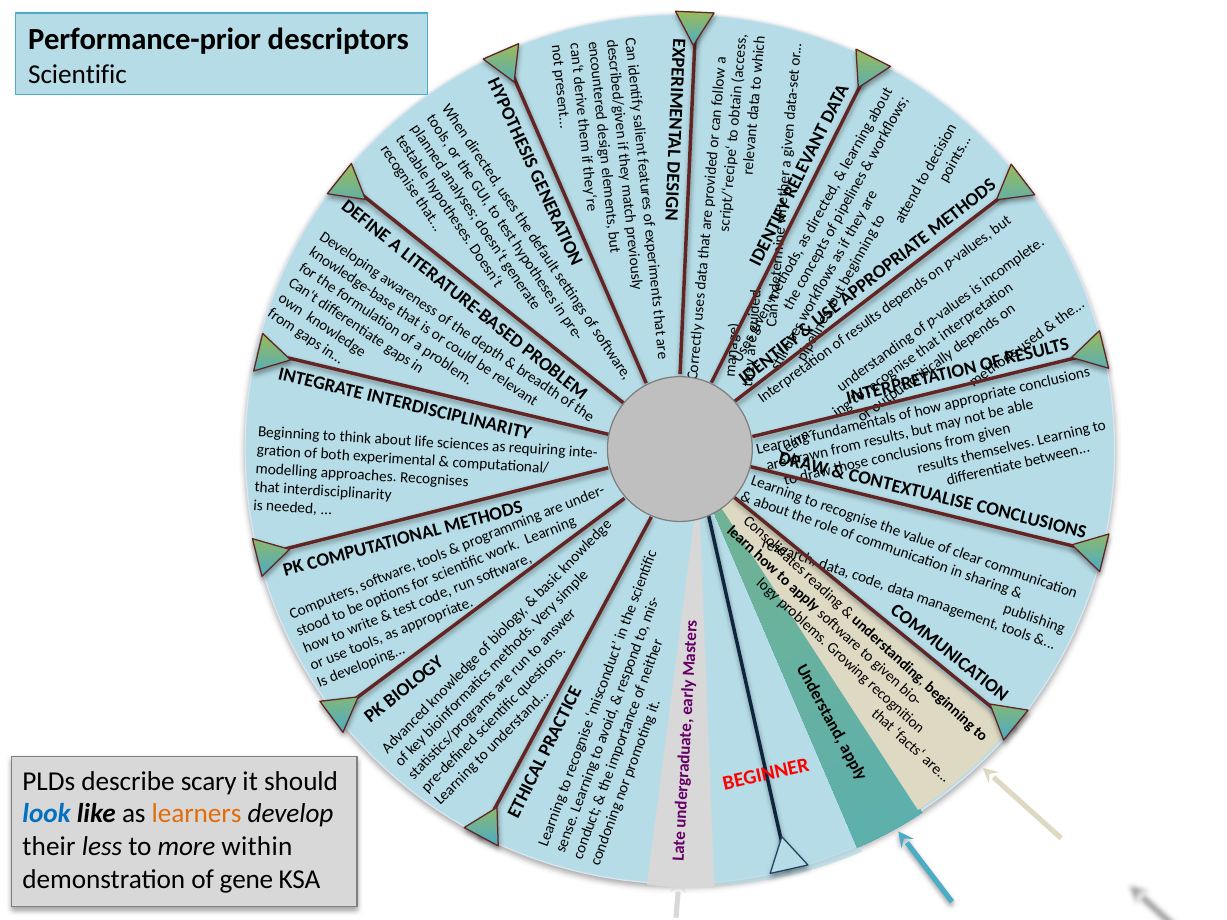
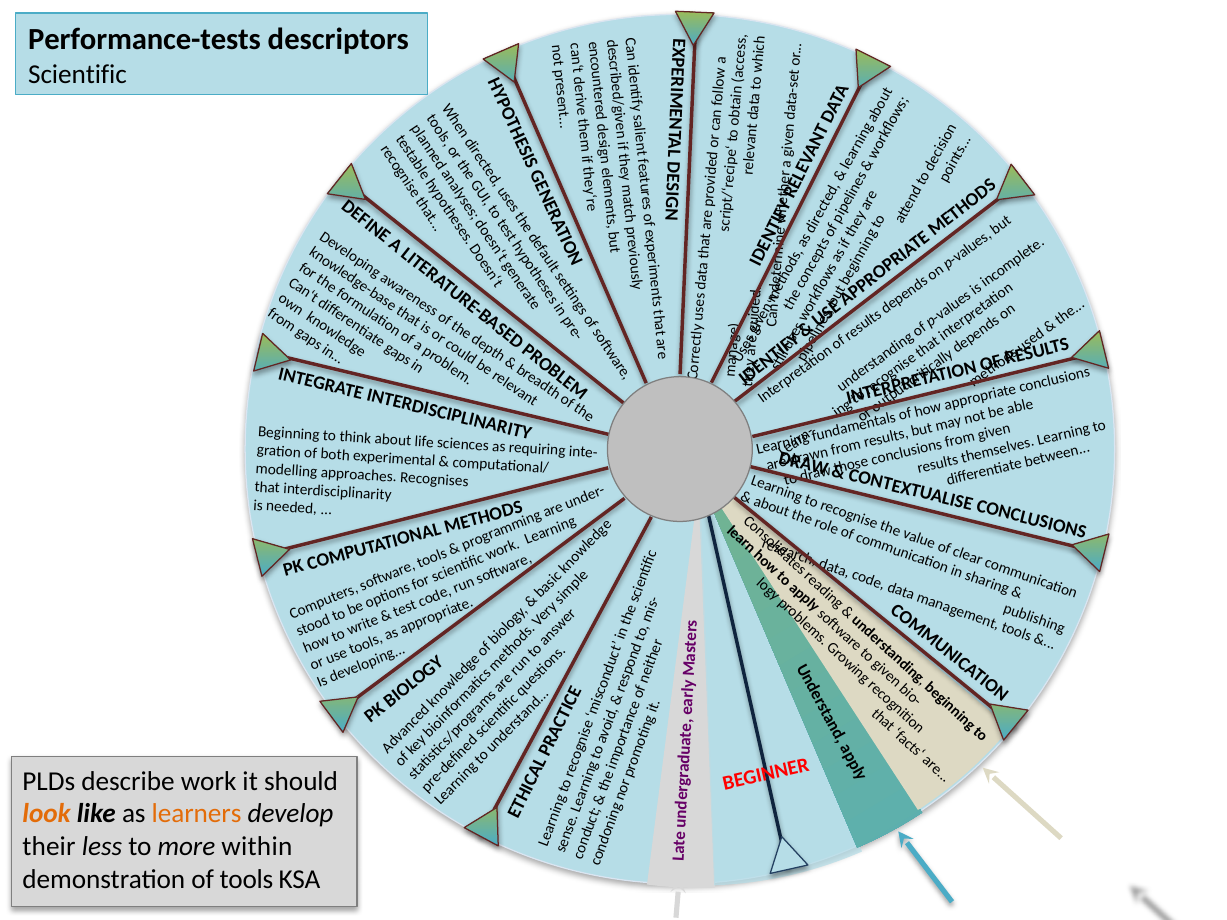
Performance-prior: Performance-prior -> Performance-tests (145, 40)
describe scary: scary -> work (209, 781)
look colour: blue -> orange (47, 814)
of gene: gene -> tools (246, 880)
